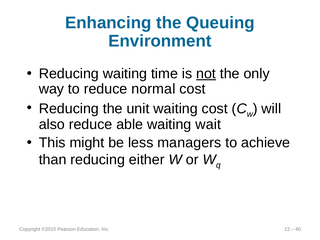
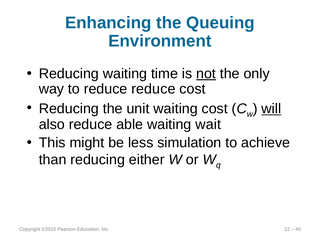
reduce normal: normal -> reduce (153, 89)
will underline: none -> present (271, 109)
managers: managers -> simulation (189, 143)
